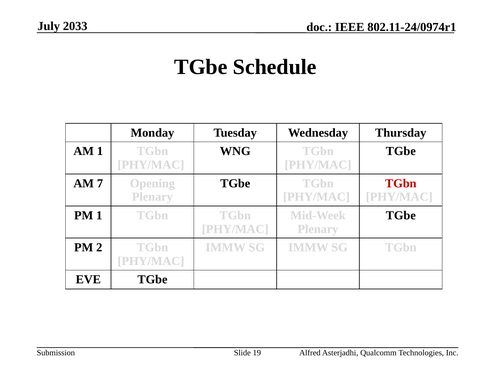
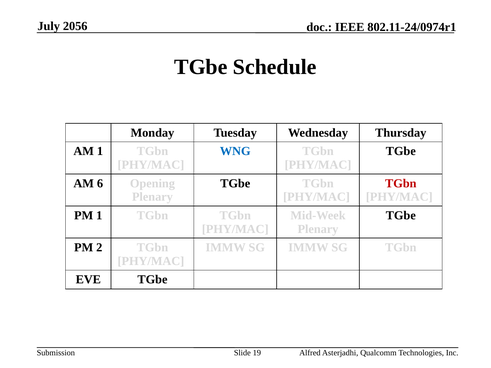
2033: 2033 -> 2056 (75, 26)
WNG colour: black -> blue (235, 151)
7: 7 -> 6 (100, 183)
